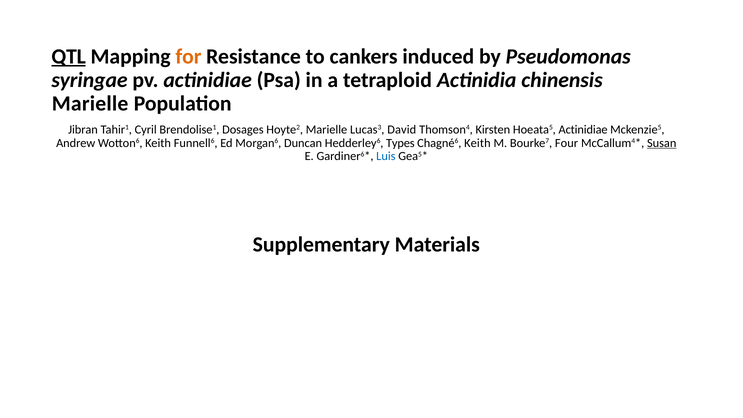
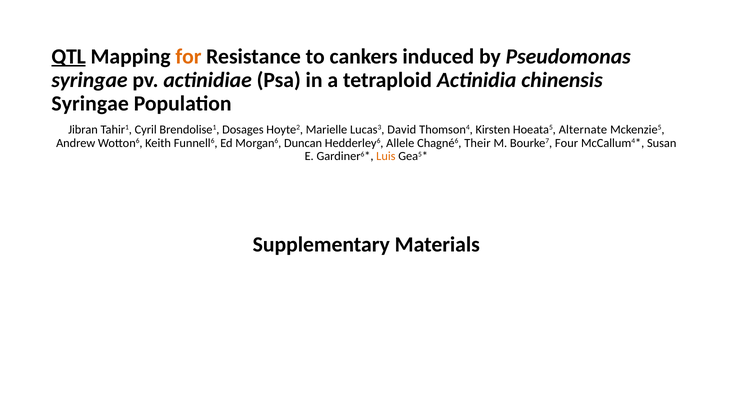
Marielle: Marielle -> Syringae (90, 103)
Hoeata5 Actinidiae: Actinidiae -> Alternate (583, 130)
Types: Types -> Allele (400, 143)
Chagné6 Keith: Keith -> Their (477, 143)
Susan underline: present -> none (662, 143)
Luis colour: blue -> orange (386, 156)
